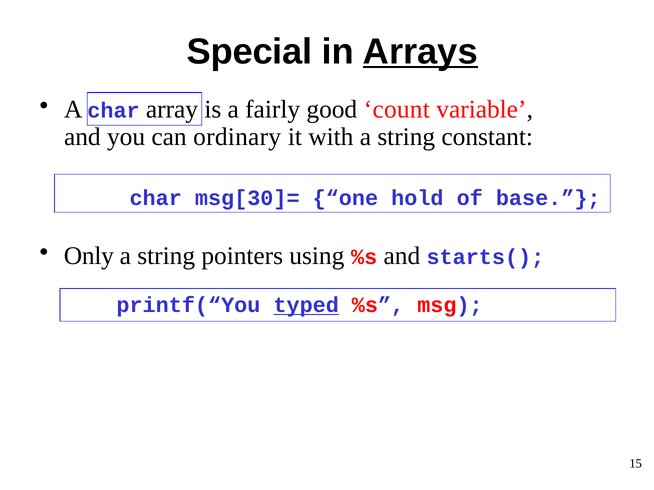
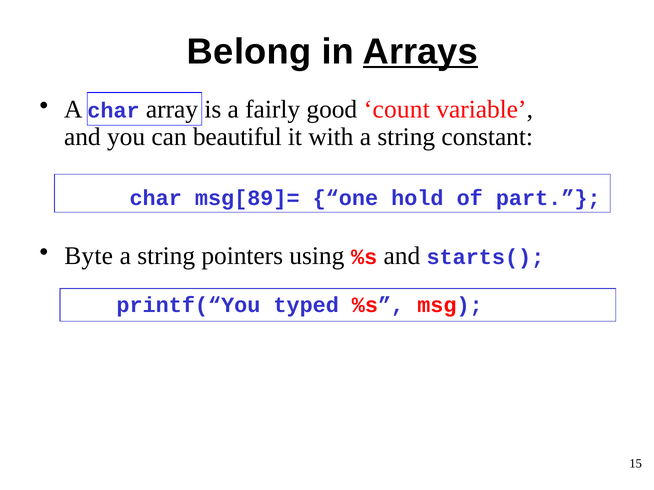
Special: Special -> Belong (249, 52)
ordinary: ordinary -> beautiful (237, 137)
msg[30]=: msg[30]= -> msg[89]= (247, 198)
base: base -> part (548, 198)
Only: Only -> Byte (89, 256)
typed underline: present -> none (306, 305)
